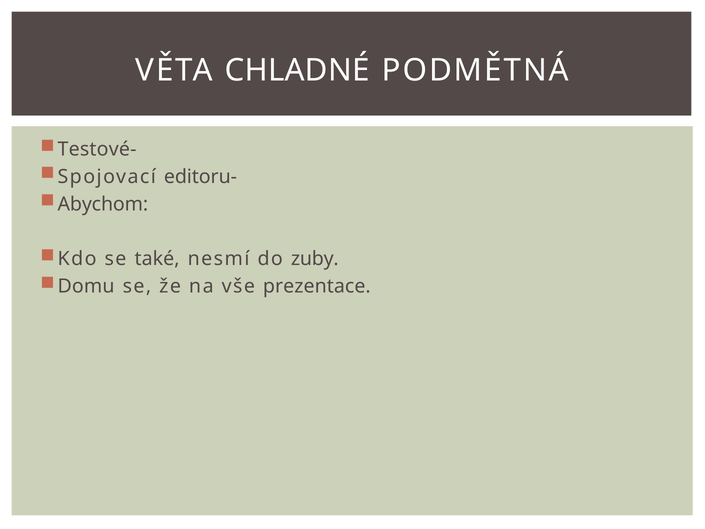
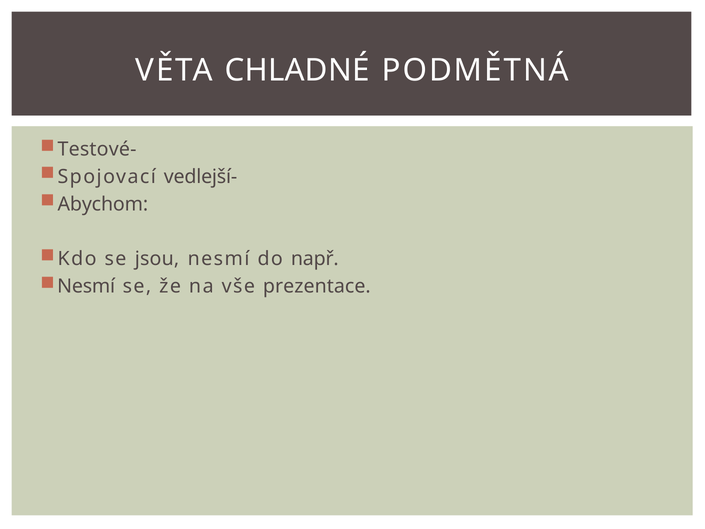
editoru-: editoru- -> vedlejší- (201, 177)
také: také -> jsou (157, 259)
zuby: zuby -> např (315, 259)
Domu: Domu -> Nesmí (86, 286)
